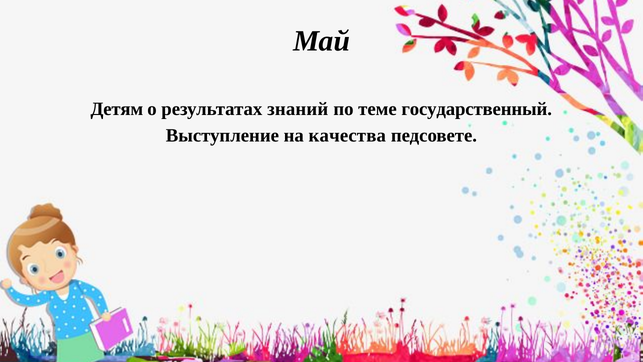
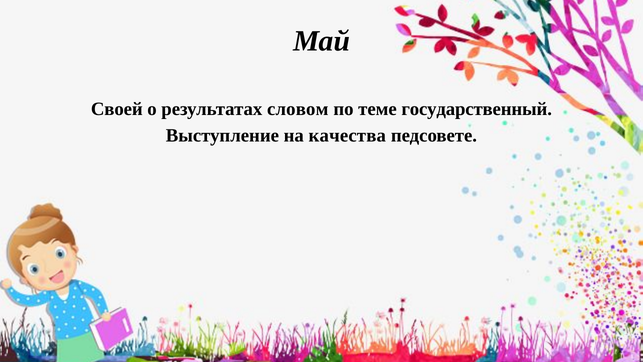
Детям: Детям -> Своей (117, 109)
знаний: знаний -> словом (298, 109)
